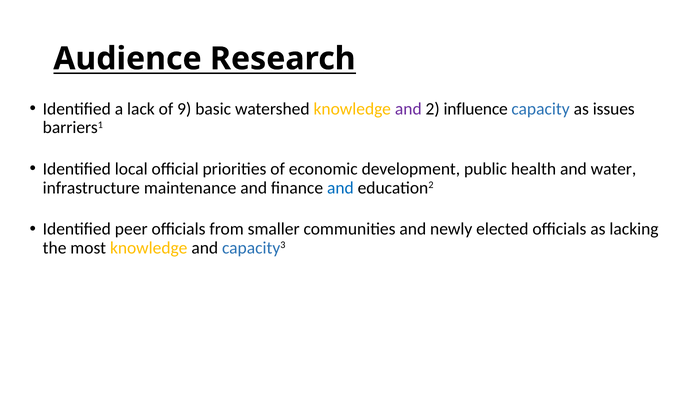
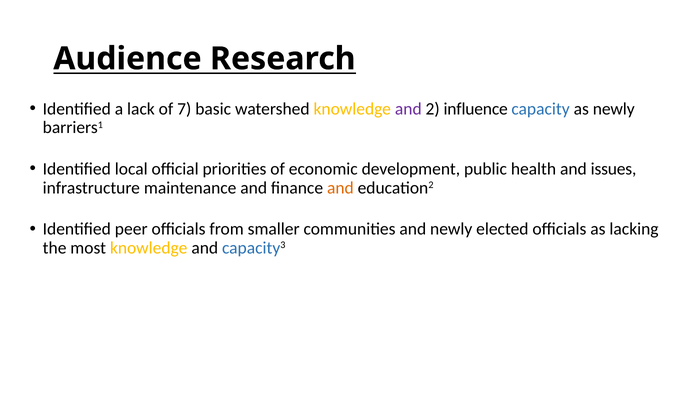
9: 9 -> 7 (184, 109)
as issues: issues -> newly (614, 109)
water: water -> issues (614, 169)
and colour: blue -> orange (340, 188)
